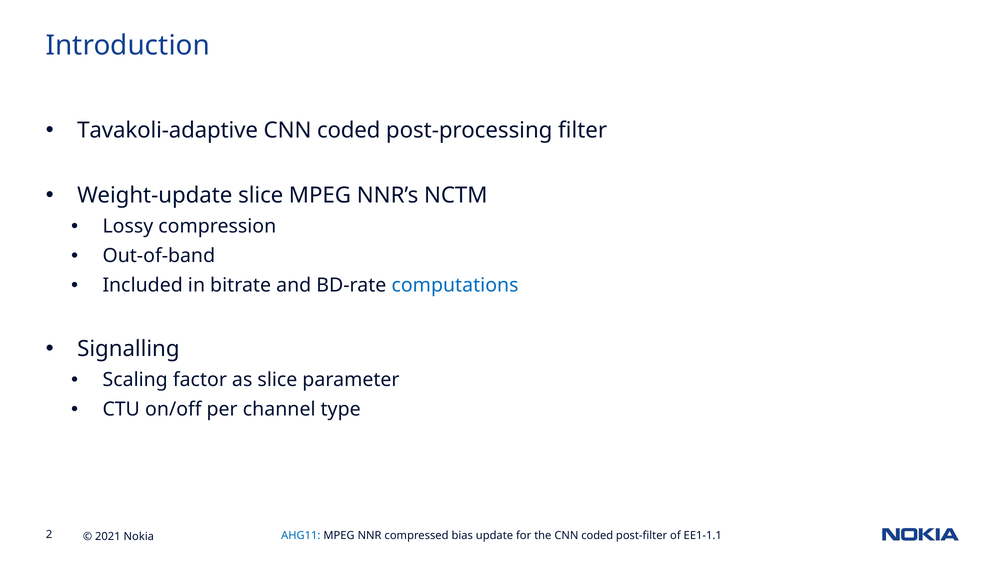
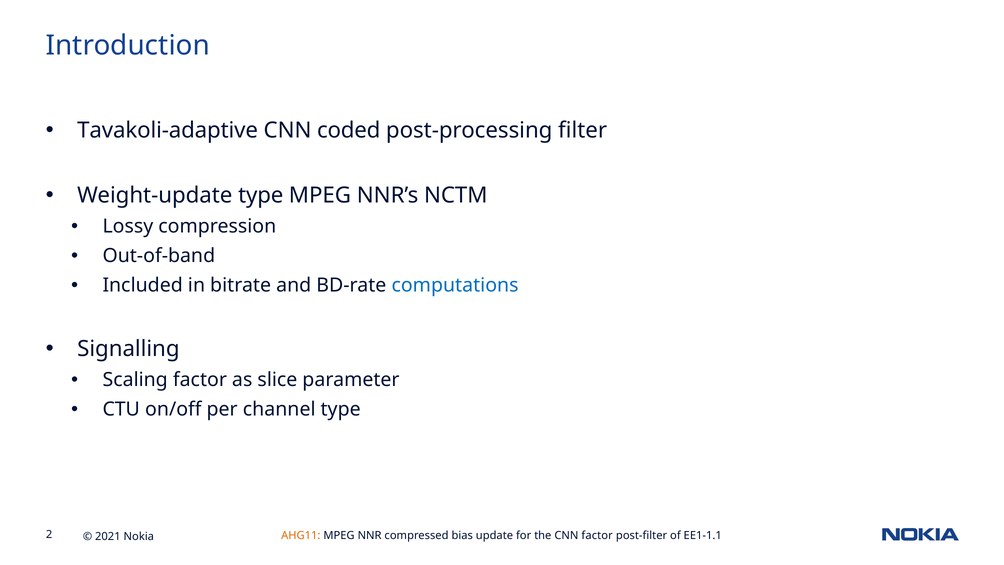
Weight-update slice: slice -> type (261, 195)
AHG11 colour: blue -> orange (301, 535)
the CNN coded: coded -> factor (597, 535)
